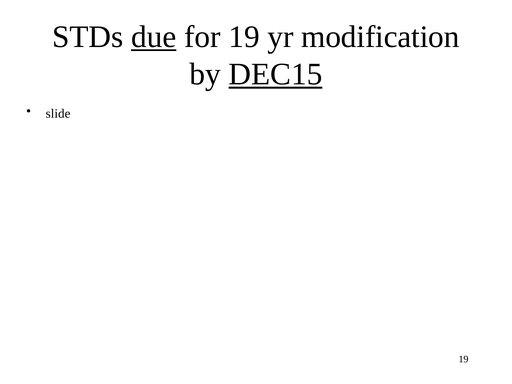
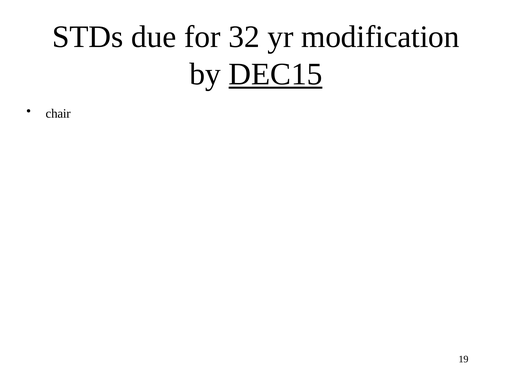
due underline: present -> none (154, 37)
for 19: 19 -> 32 (244, 37)
slide: slide -> chair (58, 114)
